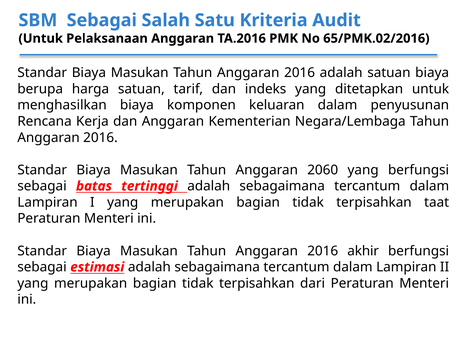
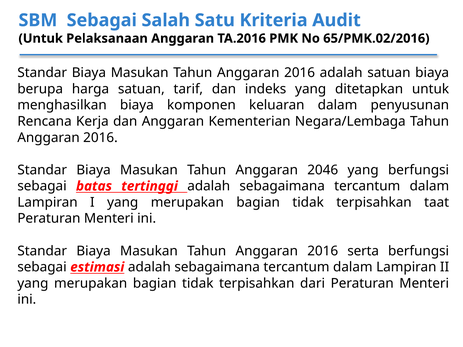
2060: 2060 -> 2046 (323, 170)
akhir: akhir -> serta (363, 251)
